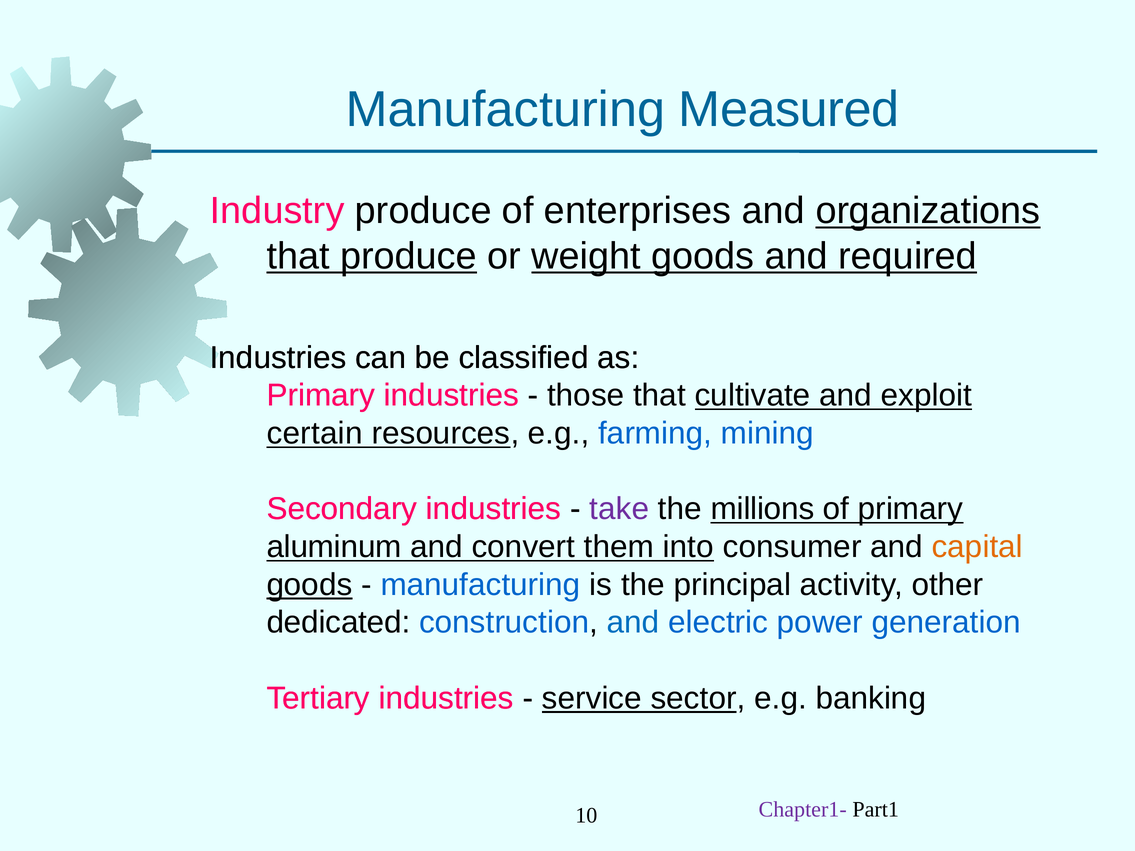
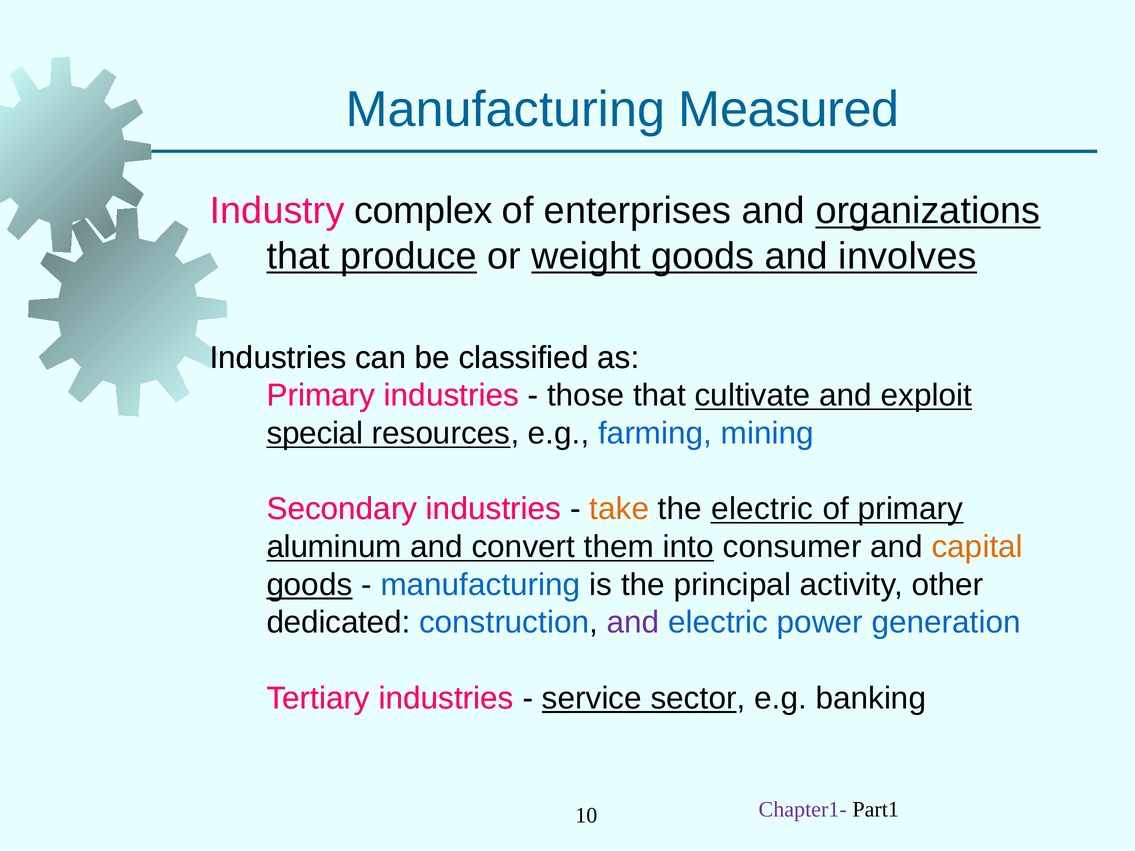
Industry produce: produce -> complex (423, 211)
required: required -> involves (908, 256)
certain: certain -> special (315, 433)
take colour: purple -> orange (619, 509)
the millions: millions -> electric (762, 509)
and colour: blue -> purple (633, 623)
